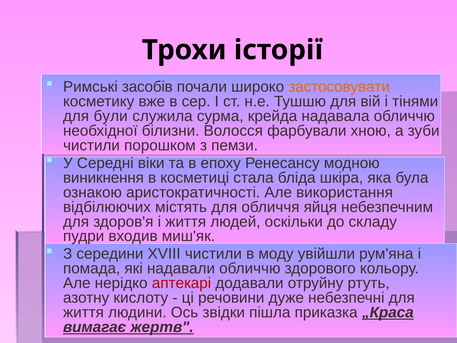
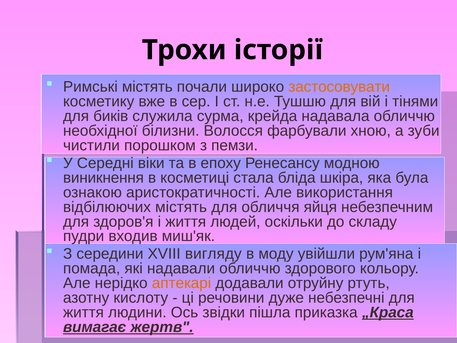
Римські засобів: засобів -> містять (147, 87)
були: були -> биків (111, 116)
XVIII чистили: чистили -> вигляду (213, 254)
аптекарі colour: red -> orange (182, 283)
